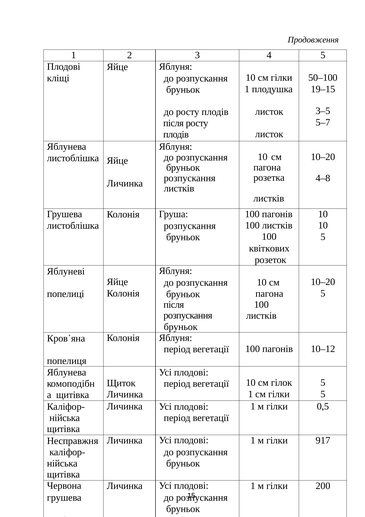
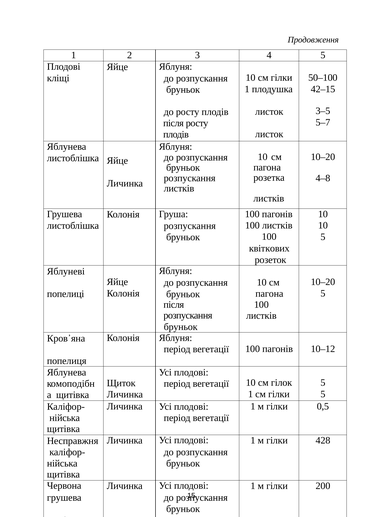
19–15: 19–15 -> 42–15 (323, 89)
917: 917 -> 428 (323, 440)
